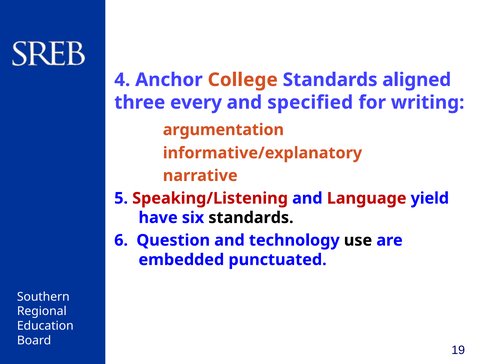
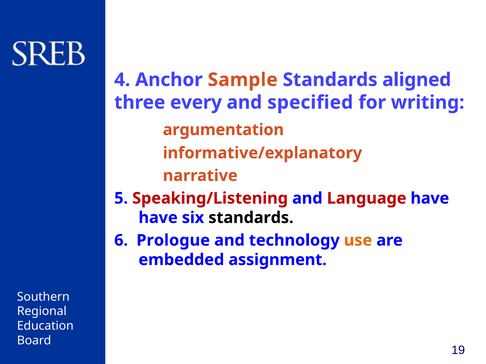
College: College -> Sample (243, 80)
Language yield: yield -> have (430, 199)
Question: Question -> Prologue (173, 241)
use colour: black -> orange (358, 241)
punctuated: punctuated -> assignment (278, 260)
